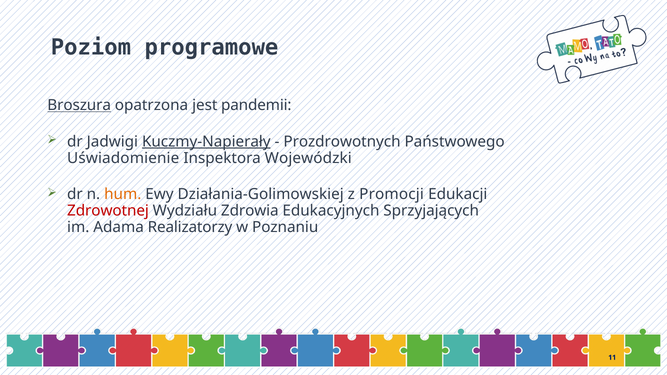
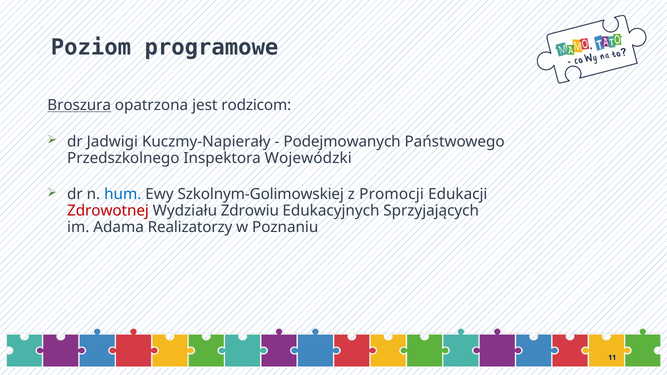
pandemii: pandemii -> rodzicom (256, 105)
Kuczmy-Napierały underline: present -> none (206, 142)
Prozdrowotnych: Prozdrowotnych -> Podejmowanych (342, 142)
Uświadomienie: Uświadomienie -> Przedszkolnego (123, 158)
hum colour: orange -> blue (123, 195)
Działania-Golimowskiej: Działania-Golimowskiej -> Szkolnym-Golimowskiej (261, 195)
Zdrowia: Zdrowia -> Zdrowiu (250, 211)
